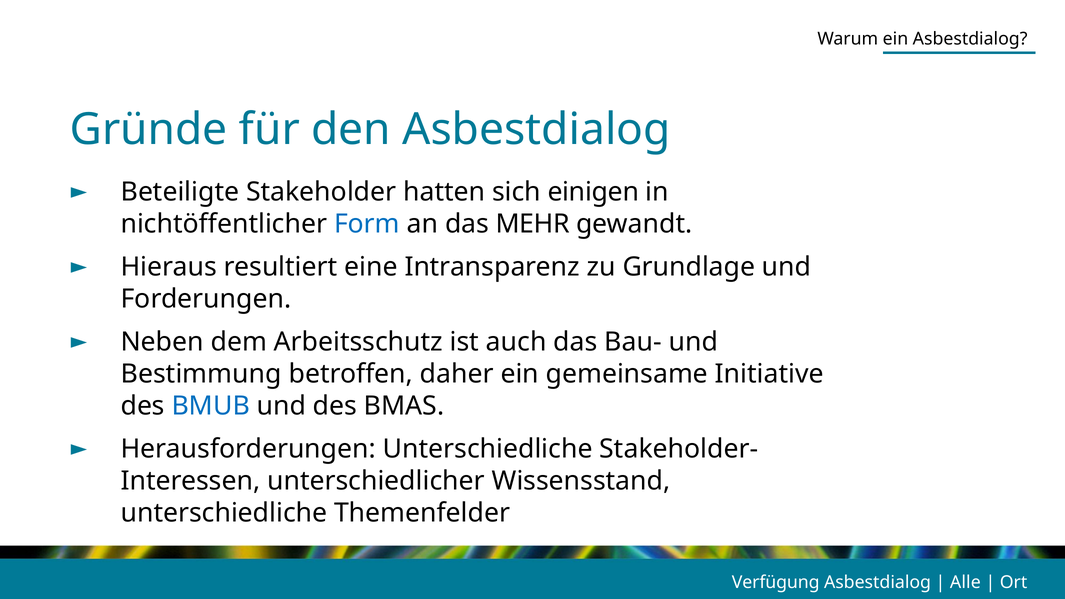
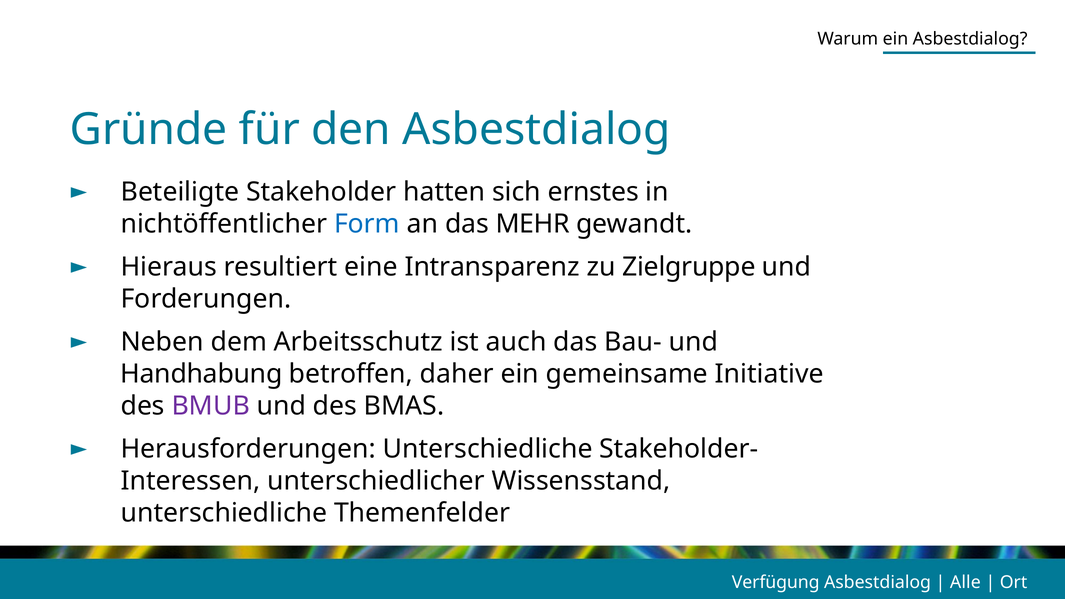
einigen: einigen -> ernstes (593, 192)
Grundlage: Grundlage -> Zielgruppe (689, 267)
Bestimmung: Bestimmung -> Handhabung (201, 374)
BMUB colour: blue -> purple (211, 406)
